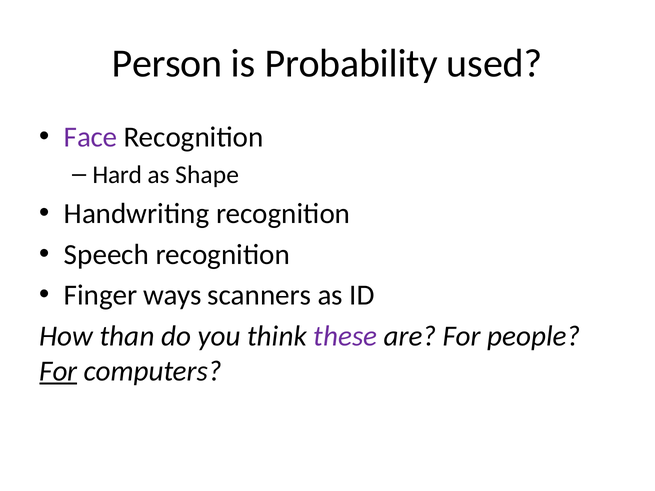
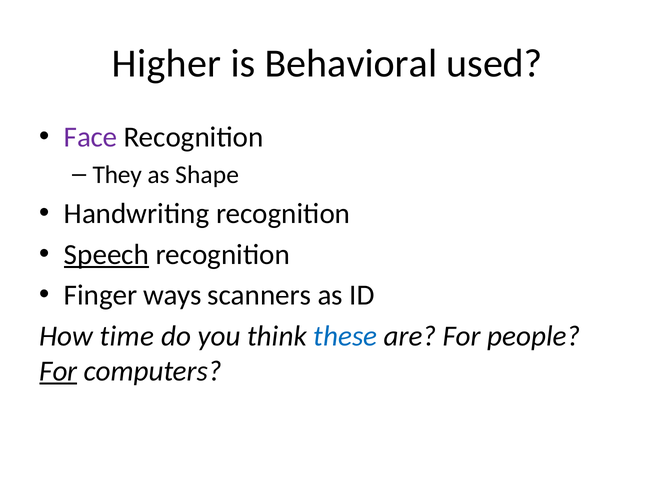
Person: Person -> Higher (167, 63)
Probability: Probability -> Behavioral (351, 63)
Hard: Hard -> They (117, 175)
Speech underline: none -> present (106, 255)
than: than -> time (127, 336)
these colour: purple -> blue (345, 336)
